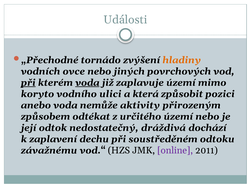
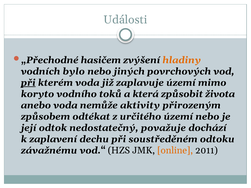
tornádo: tornádo -> hasičem (101, 60)
ovce: ovce -> bylo (74, 71)
voda underline: present -> none (87, 83)
ulici: ulici -> toků (110, 94)
pozici: pozici -> života (220, 94)
dráždivá: dráždivá -> považuje (163, 128)
online colour: purple -> orange (175, 151)
